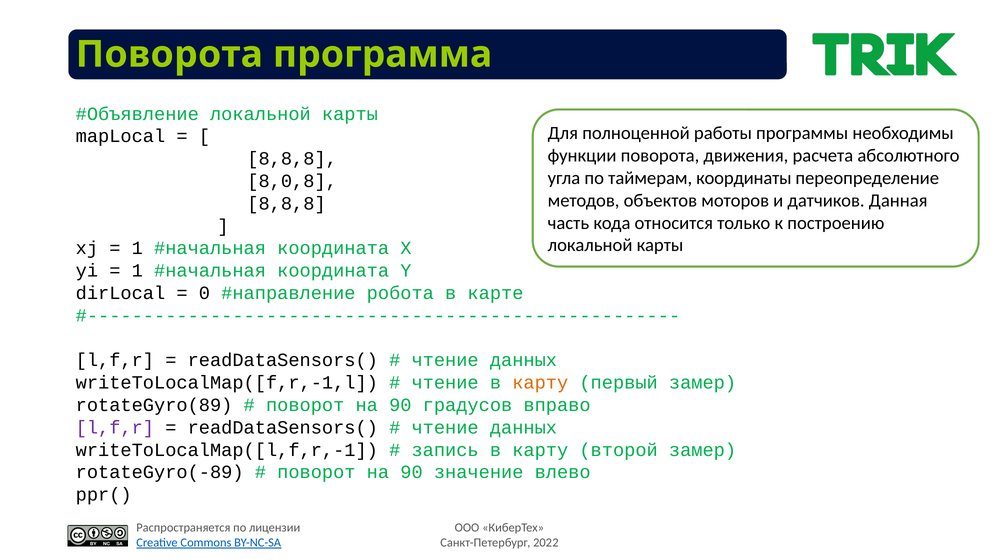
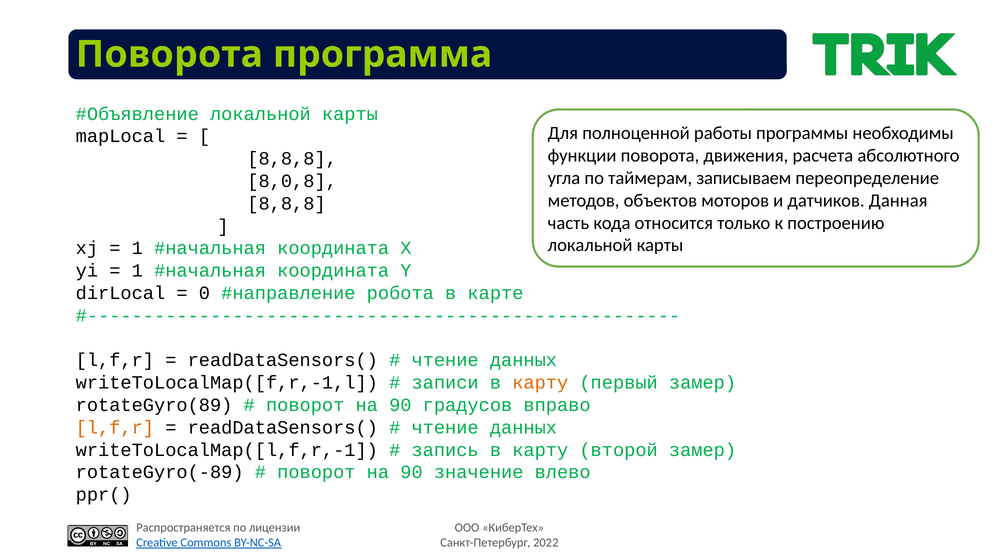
координаты: координаты -> записываем (744, 178)
чтение: чтение -> записи (445, 382)
l,f,r colour: purple -> orange (115, 427)
